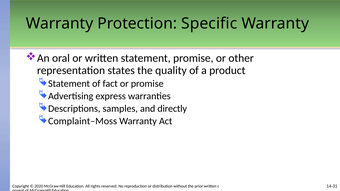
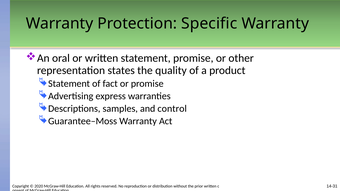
directly: directly -> control (172, 109)
Complaint–Moss: Complaint–Moss -> Guarantee–Moss (83, 121)
